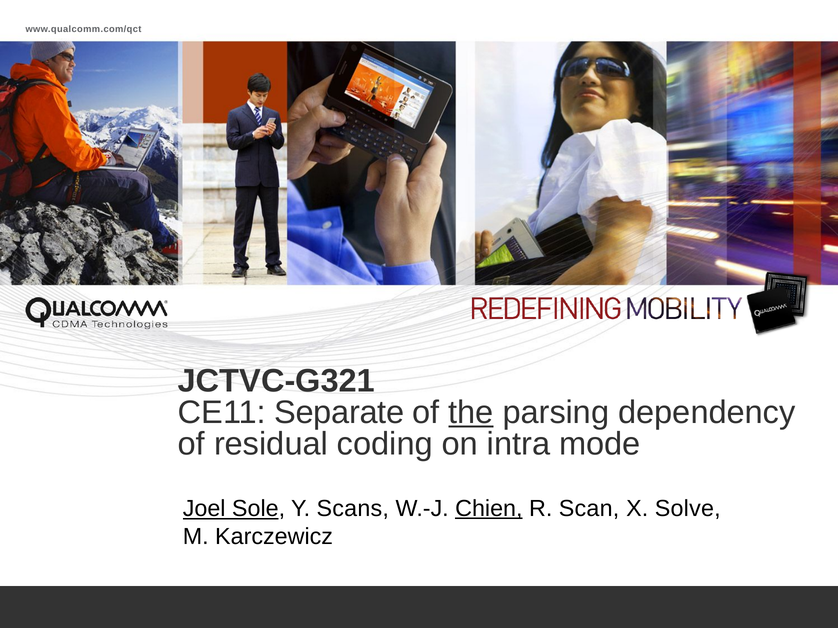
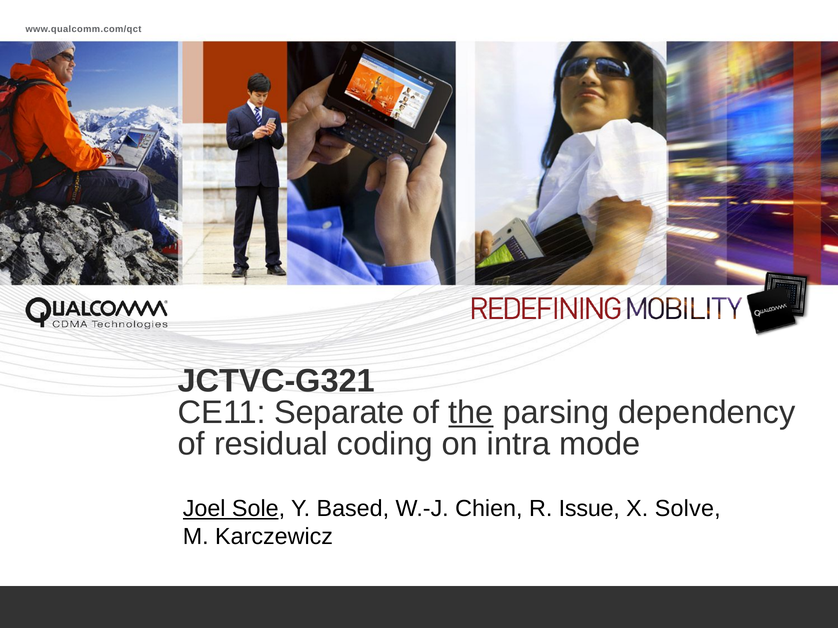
Scans: Scans -> Based (353, 509)
Chien underline: present -> none (489, 509)
Scan: Scan -> Issue (589, 509)
